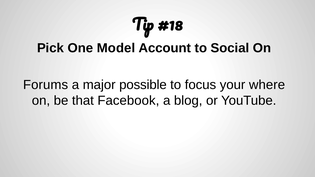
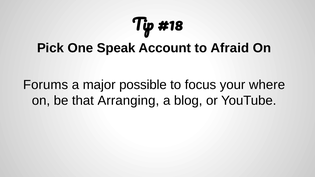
Model: Model -> Speak (116, 48)
Social: Social -> Afraid (230, 48)
Facebook: Facebook -> Arranging (128, 101)
